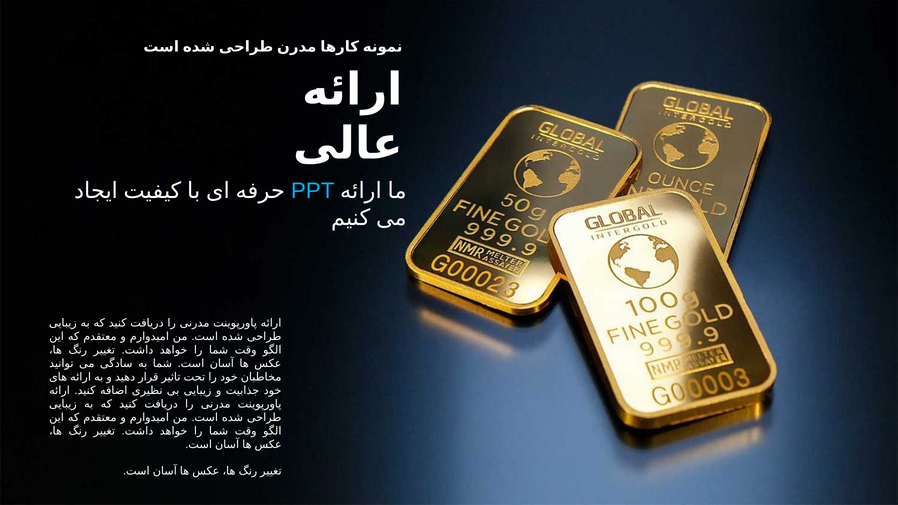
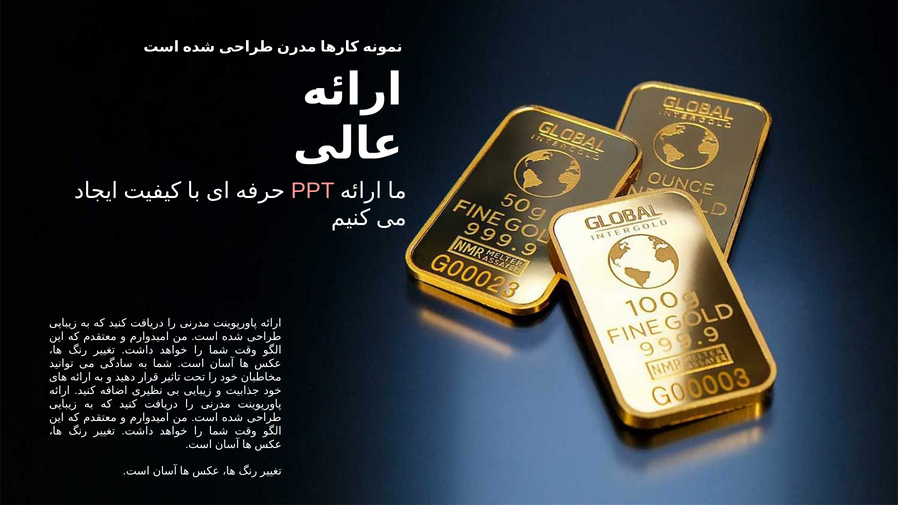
PPT colour: light blue -> pink (313, 191)
